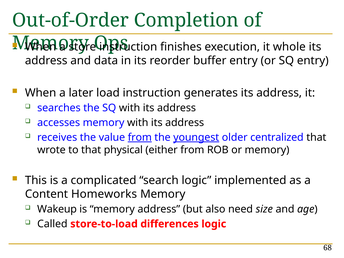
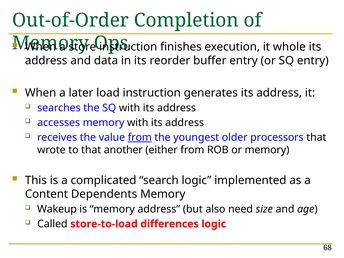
youngest underline: present -> none (196, 137)
centralized: centralized -> processors (277, 137)
physical: physical -> another (123, 150)
Homeworks: Homeworks -> Dependents (104, 194)
